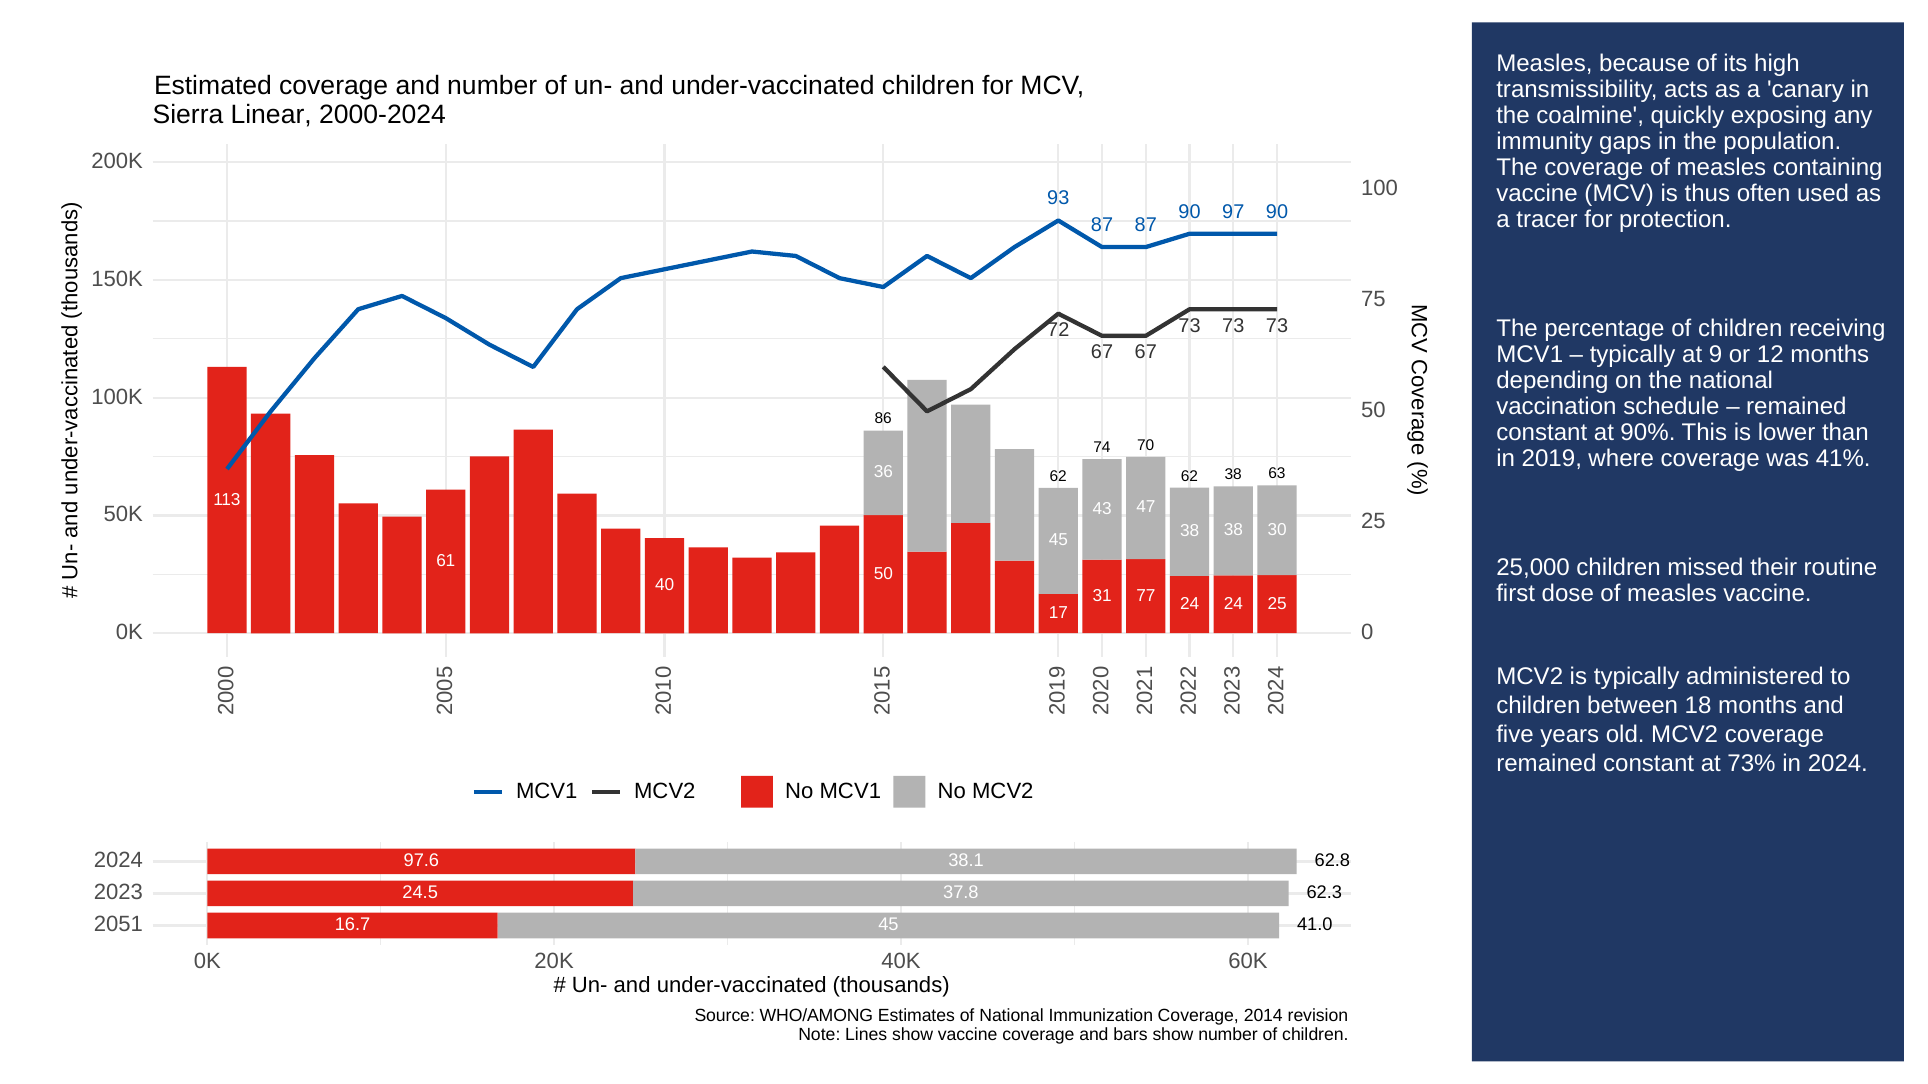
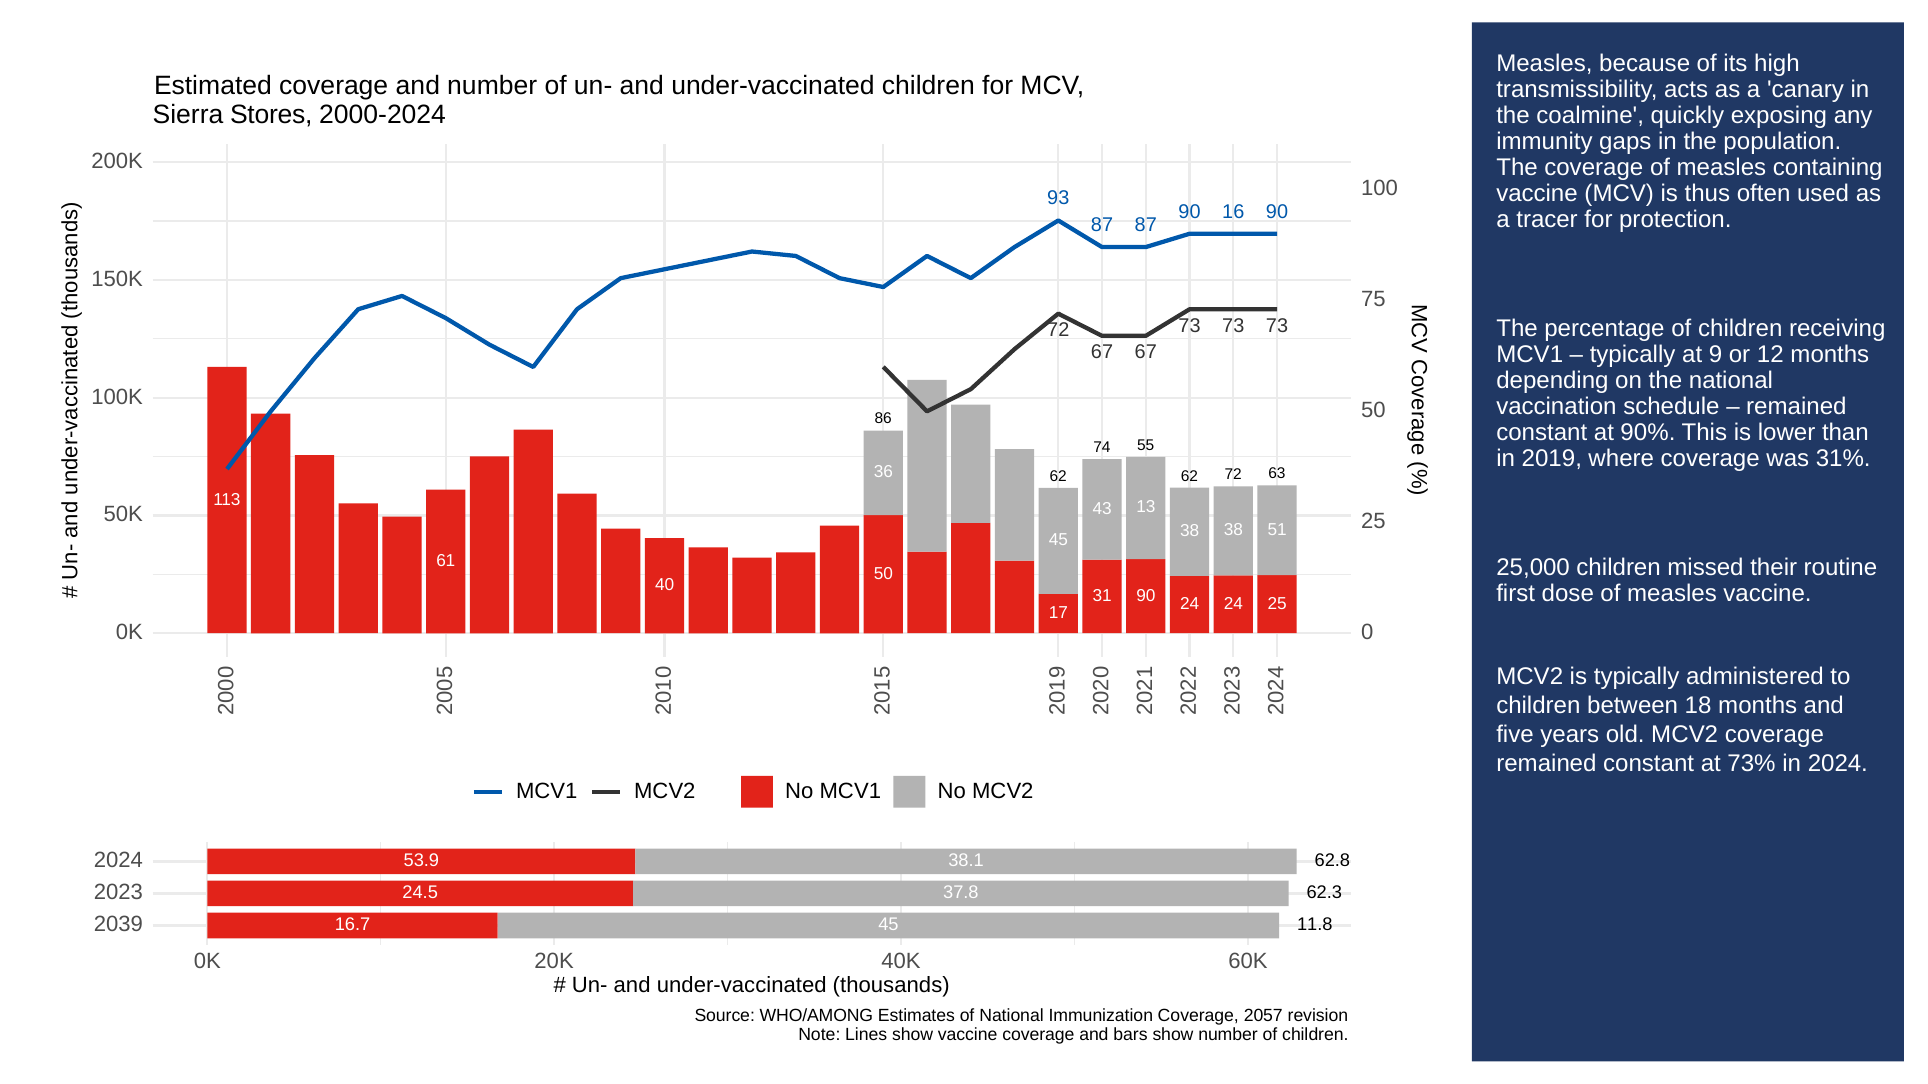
Linear: Linear -> Stores (271, 115)
97: 97 -> 16 (1233, 212)
70: 70 -> 55 (1146, 446)
41%: 41% -> 31% (1843, 459)
62 38: 38 -> 72 (1233, 475)
47: 47 -> 13 (1146, 508)
30: 30 -> 51 (1277, 530)
31 77: 77 -> 90 (1146, 596)
97.6: 97.6 -> 53.9 (421, 861)
2051: 2051 -> 2039 (118, 925)
41.0: 41.0 -> 11.8 (1315, 925)
2014: 2014 -> 2057 (1263, 1016)
